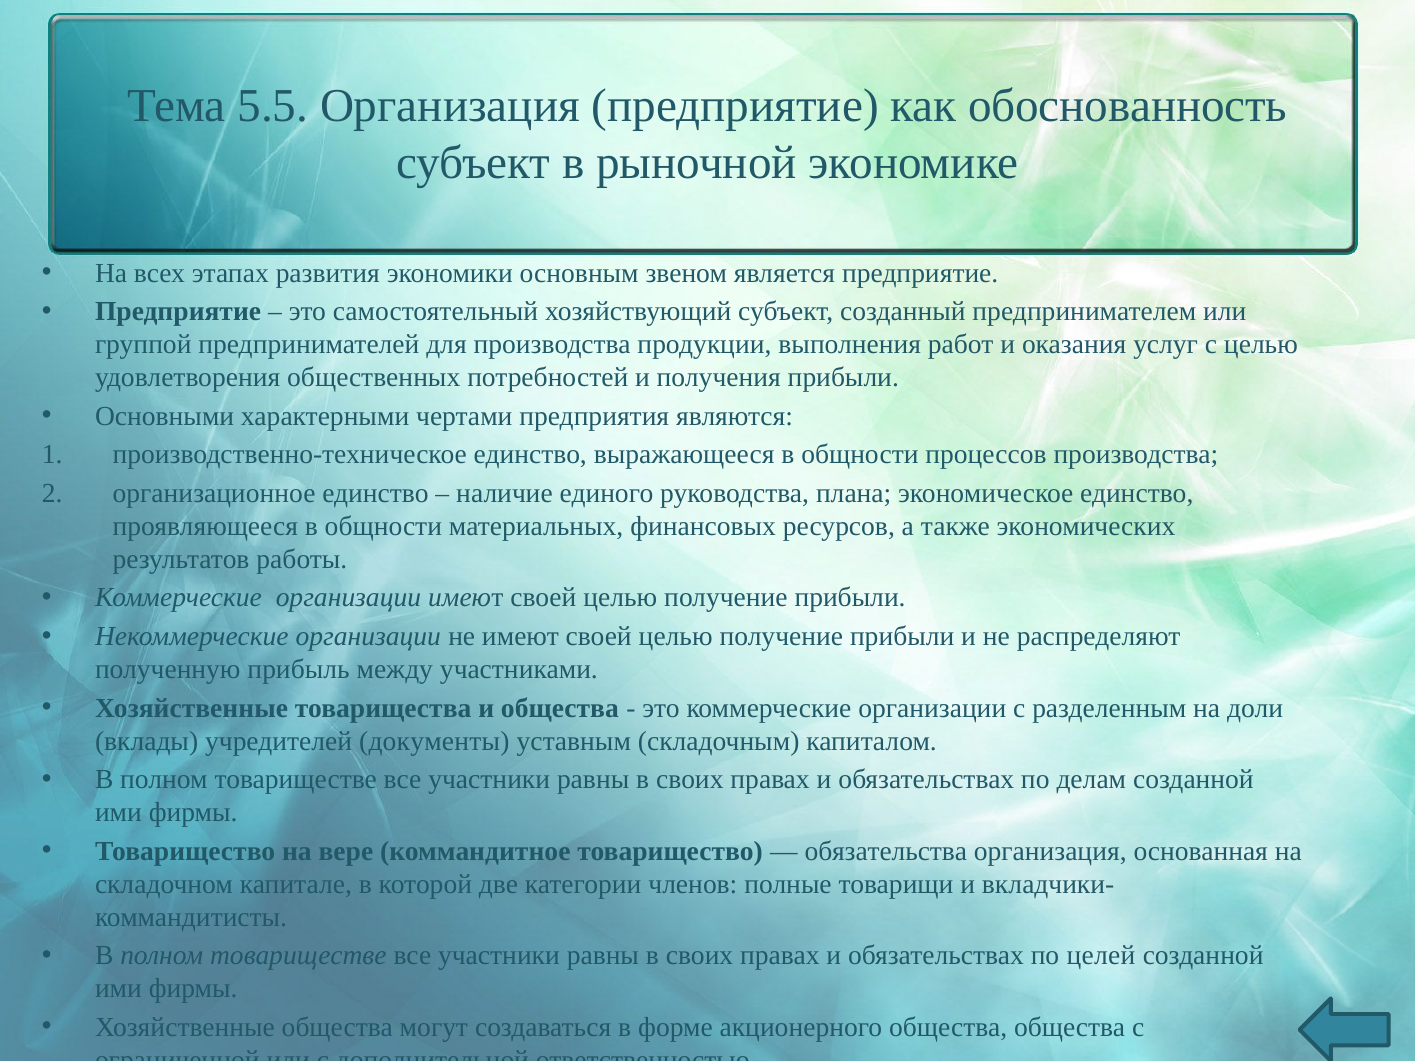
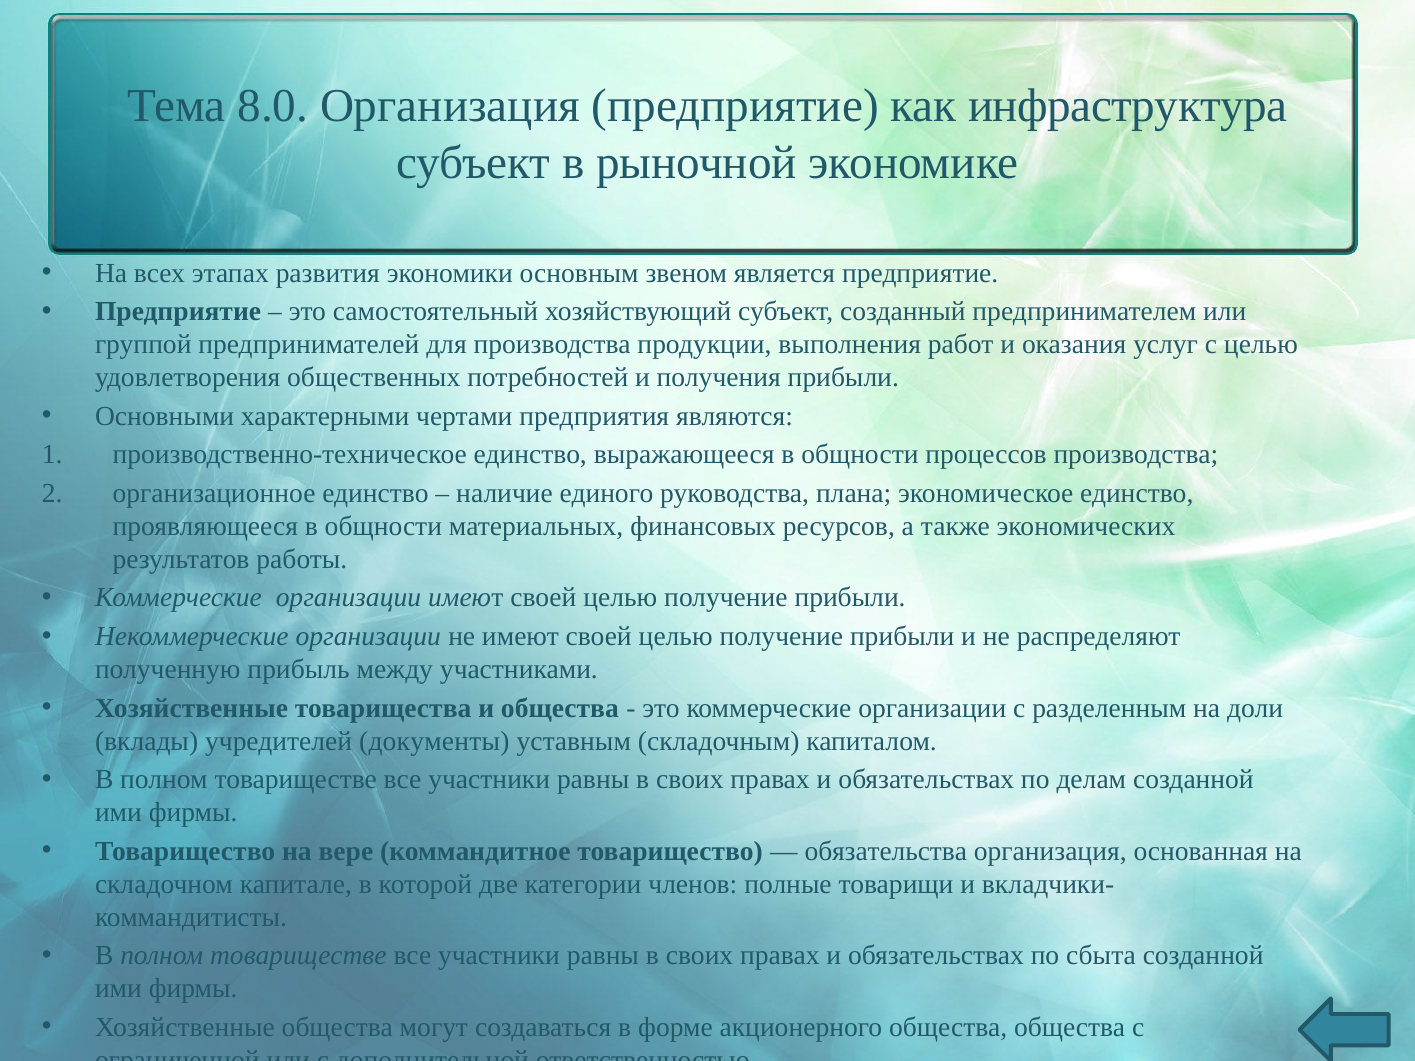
5.5: 5.5 -> 8.0 (273, 106)
обоснованность: обоснованность -> инфраструктура (1128, 106)
целей: целей -> сбыта (1101, 956)
